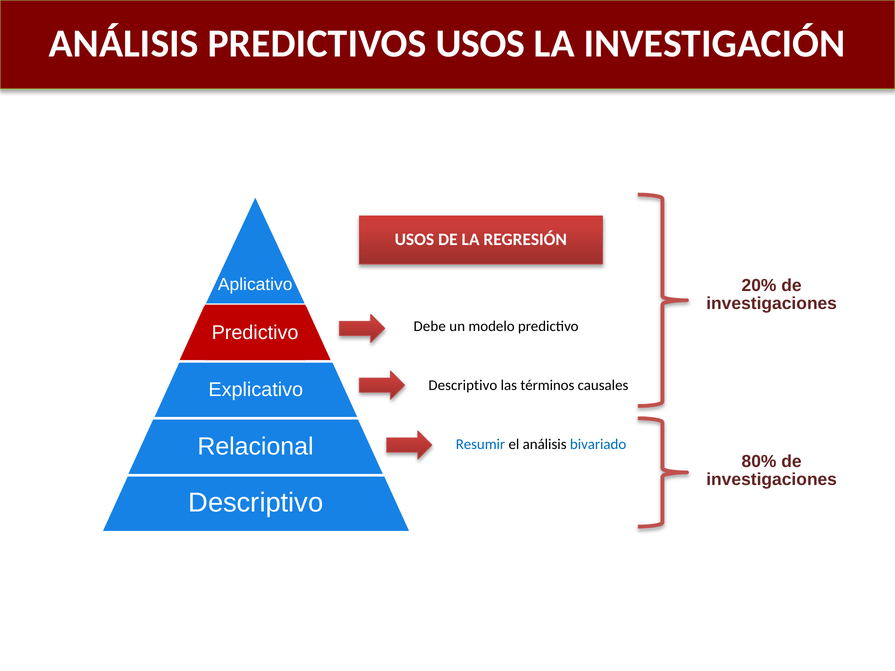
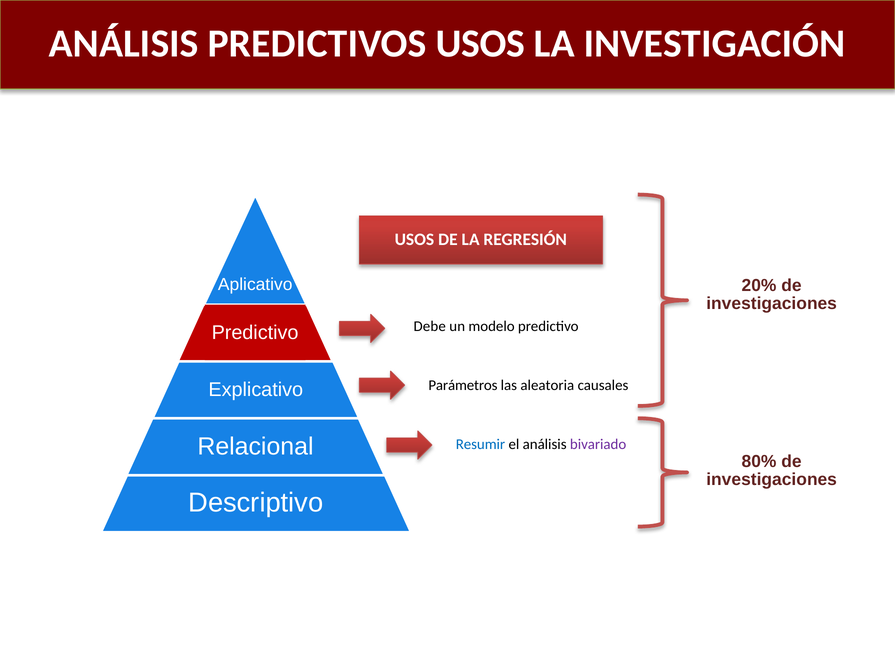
Descriptivo: Descriptivo -> Parámetros (463, 386)
términos: términos -> aleatoria (547, 386)
bivariado colour: blue -> purple (598, 445)
